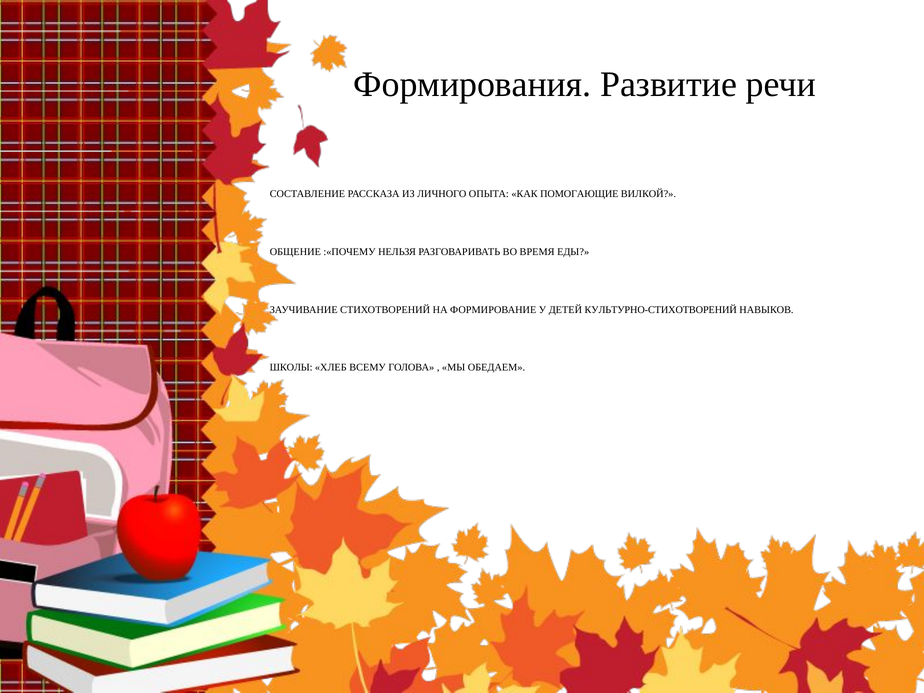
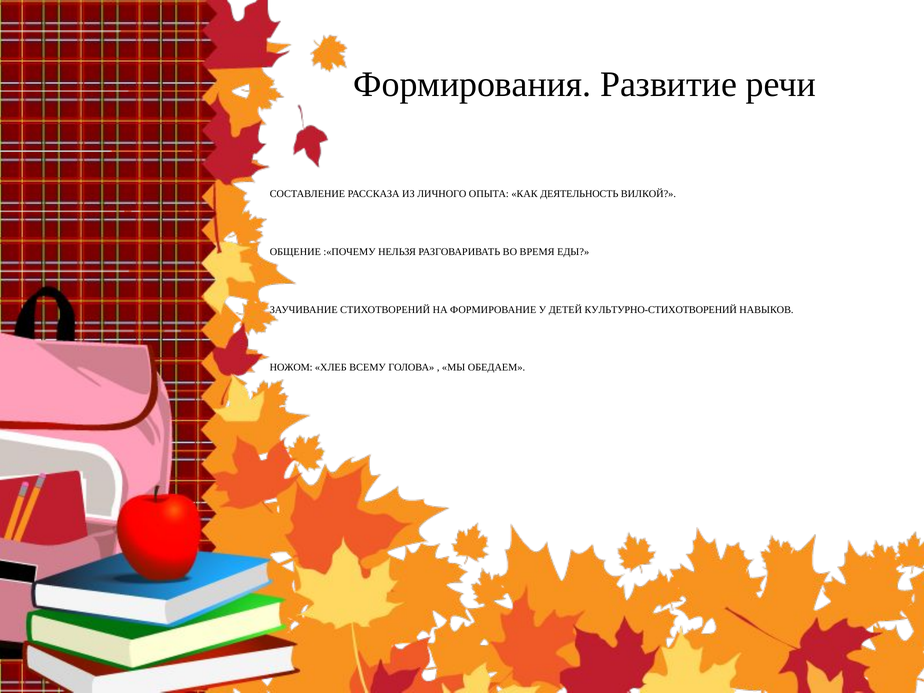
ПОМОГАЮЩИЕ: ПОМОГАЮЩИЕ -> ДЕЯТЕЛЬНОСТЬ (579, 194)
ШКОЛЫ: ШКОЛЫ -> НОЖОМ (291, 367)
